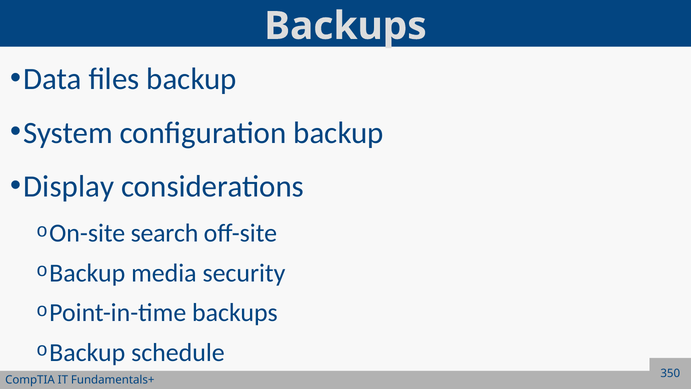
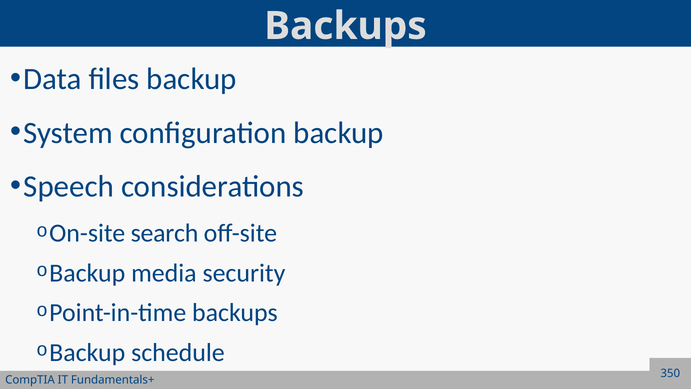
Display: Display -> Speech (69, 186)
